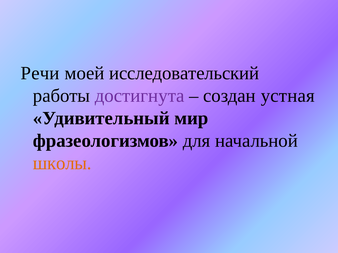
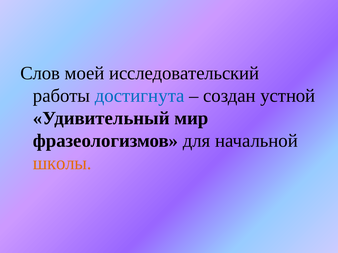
Речи: Речи -> Слов (40, 73)
достигнута colour: purple -> blue (140, 96)
устная: устная -> устной (288, 96)
